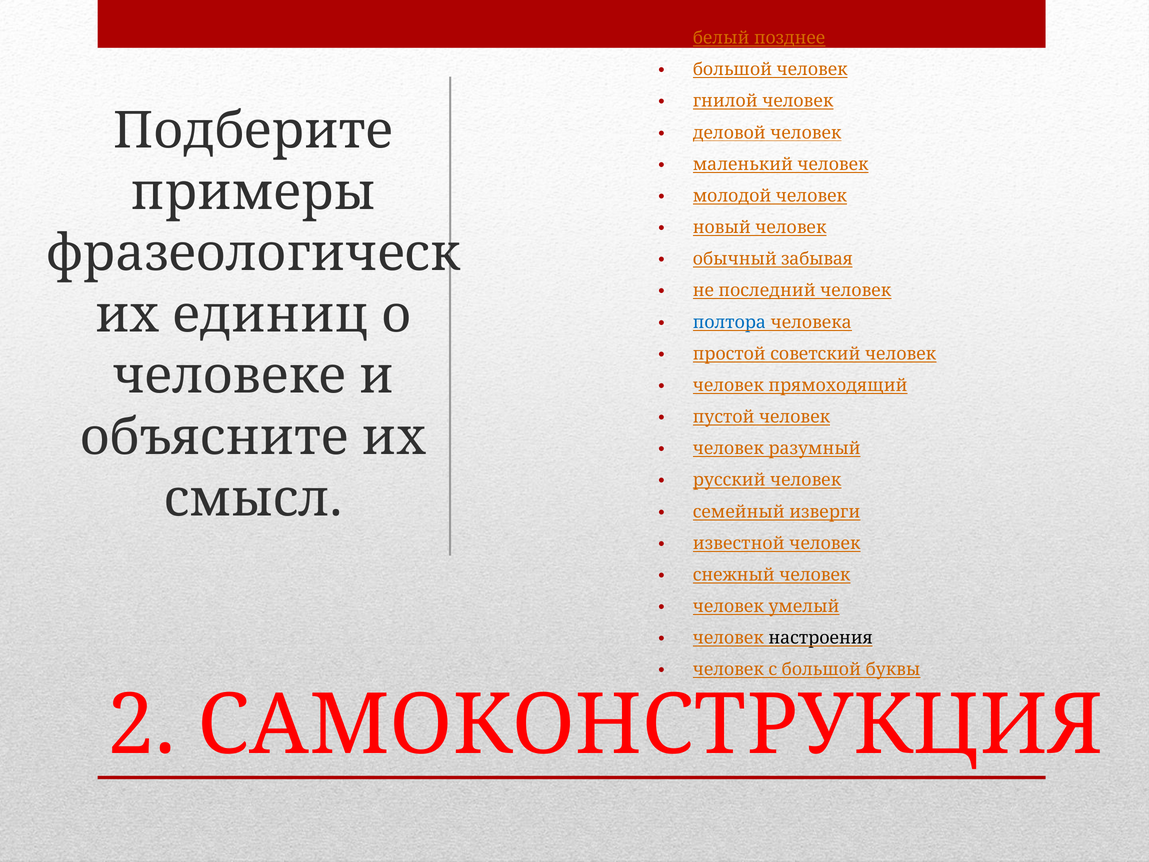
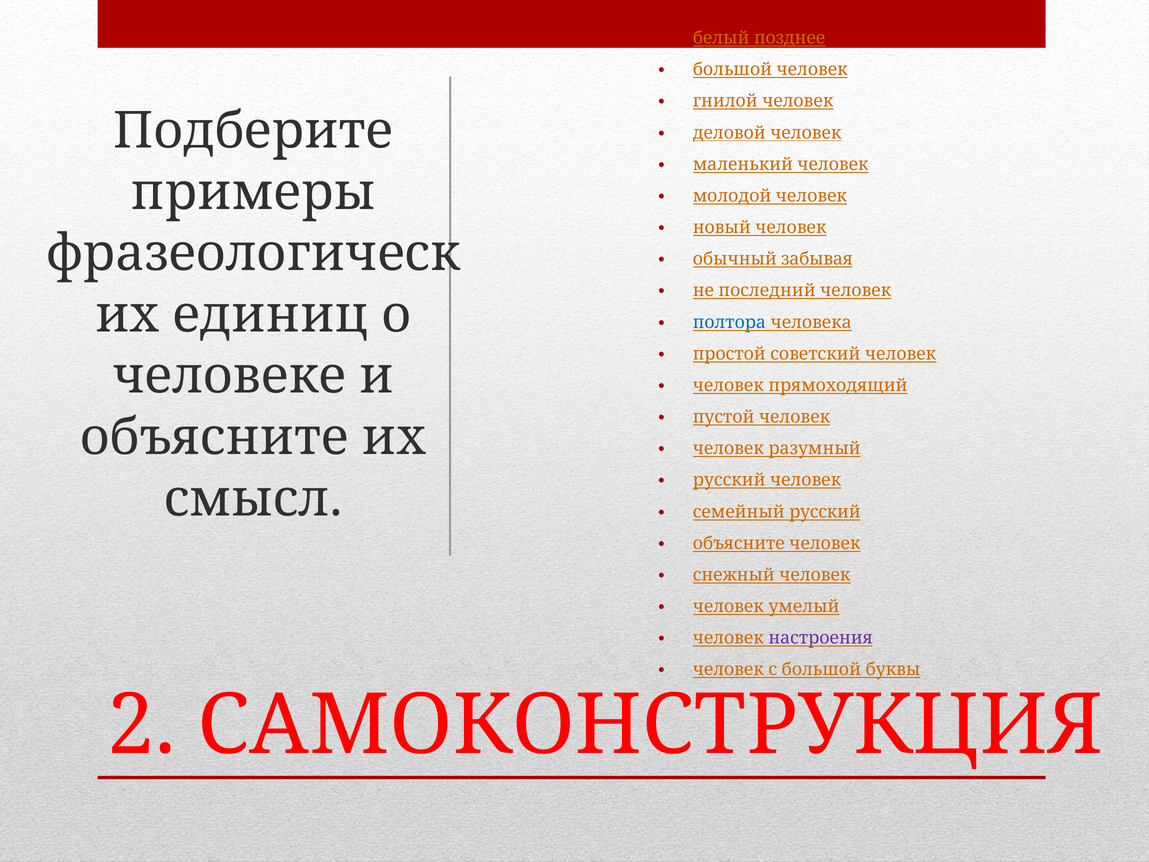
семейный изверги: изверги -> русский (825, 512)
известной: известной -> объясните (739, 543)
настроения colour: black -> purple (821, 638)
